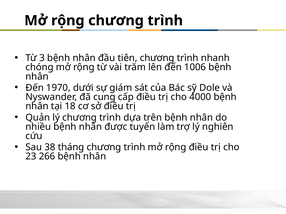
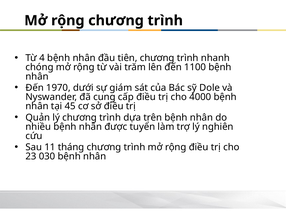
3: 3 -> 4 (42, 58)
1006: 1006 -> 1100 (195, 67)
18: 18 -> 45 (70, 106)
38: 38 -> 11 (50, 148)
266: 266 -> 030 (47, 157)
